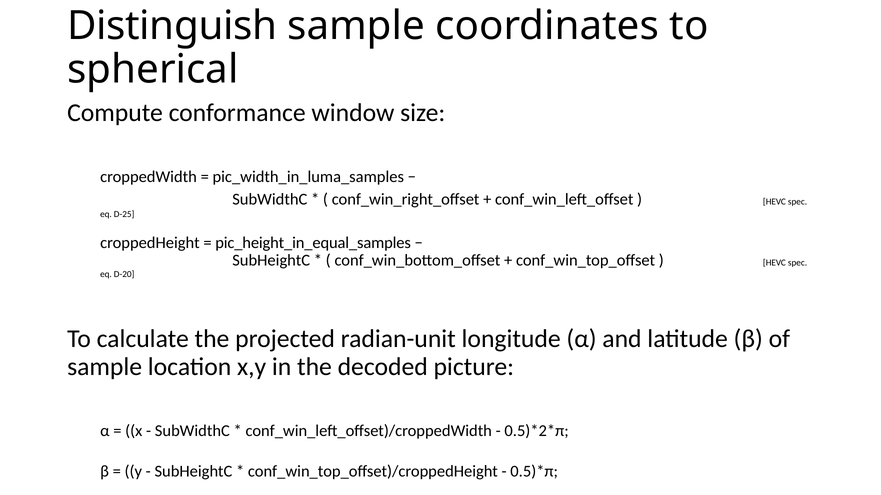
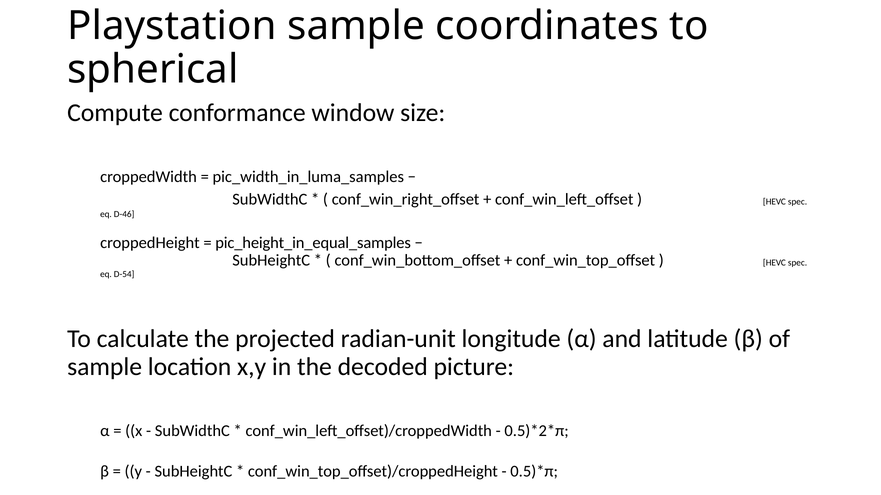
Distinguish: Distinguish -> Playstation (172, 26)
D-25: D-25 -> D-46 (124, 215)
D-20: D-20 -> D-54 (124, 275)
